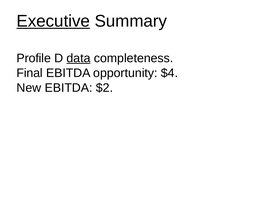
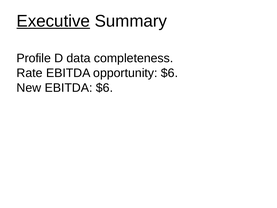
data underline: present -> none (79, 58)
Final: Final -> Rate (30, 73)
opportunity $4: $4 -> $6 (170, 73)
EBITDA $2: $2 -> $6 (104, 88)
